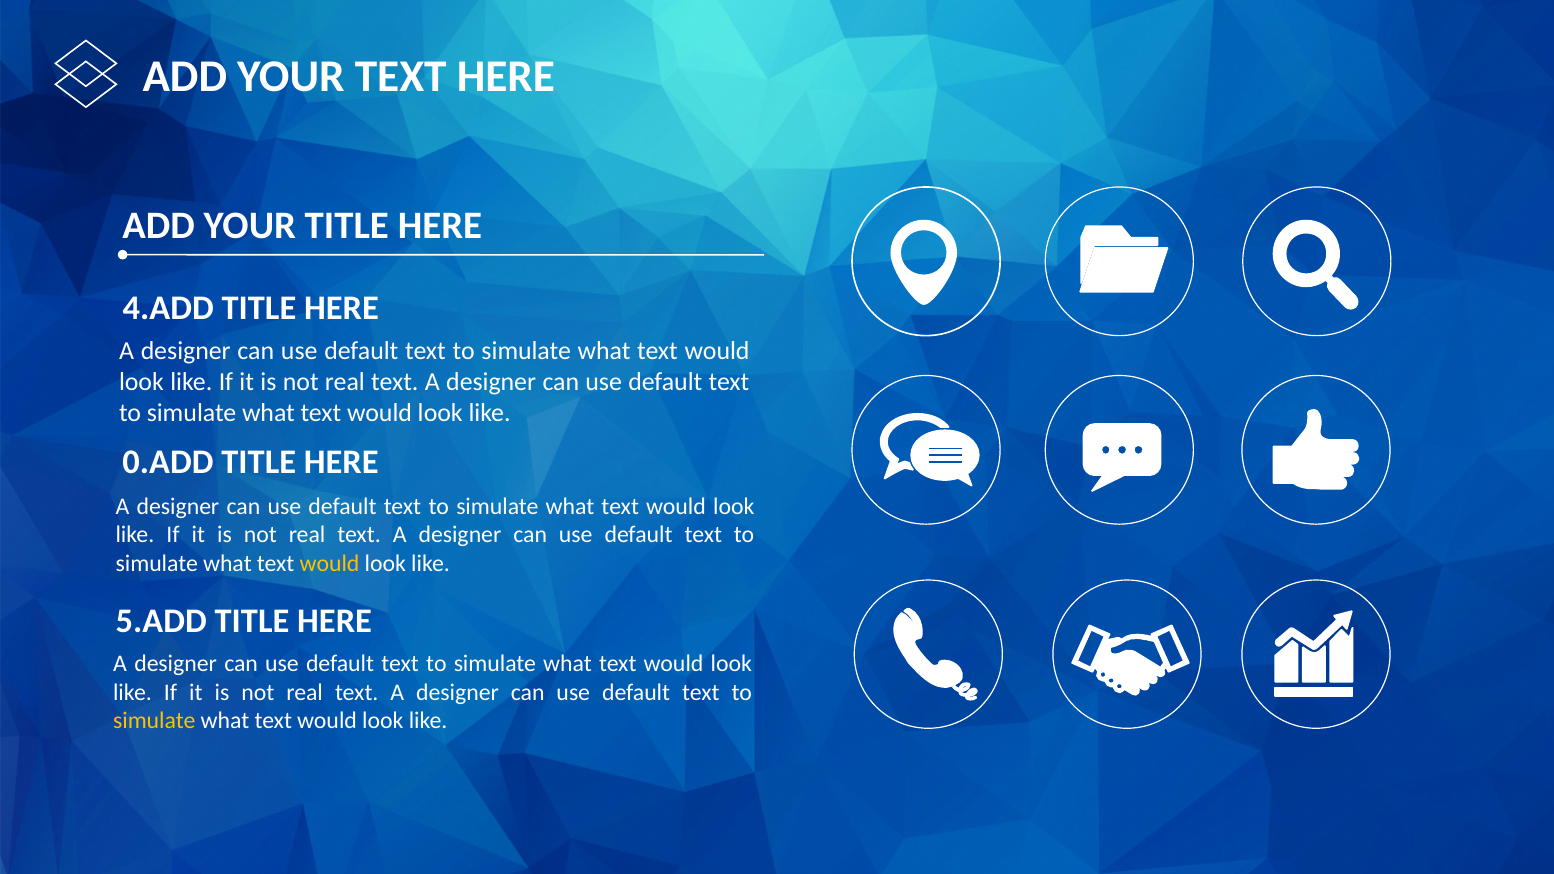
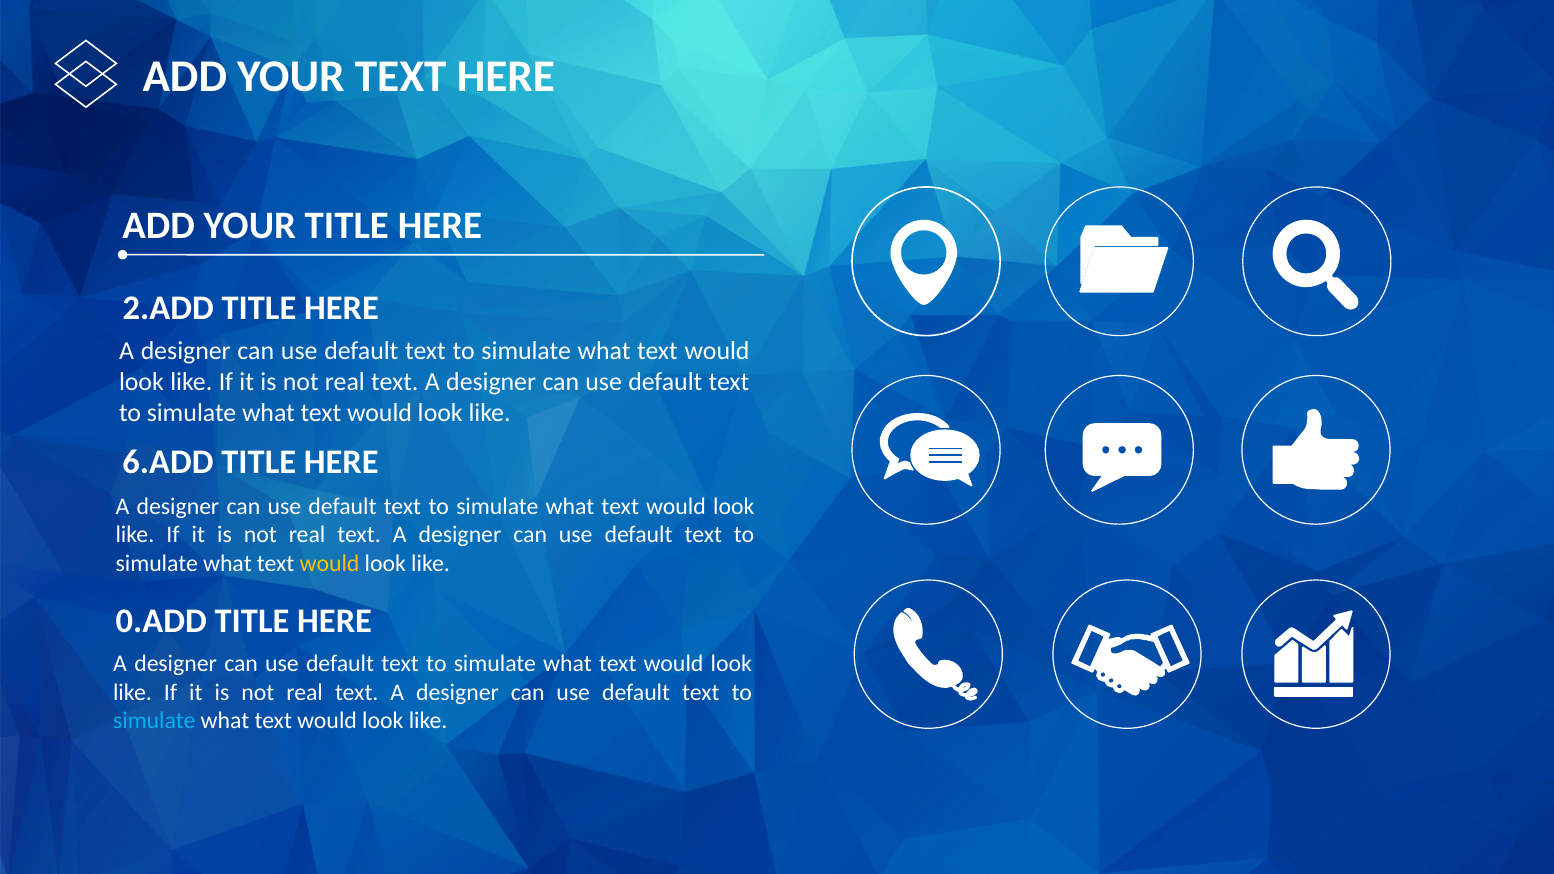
4.ADD: 4.ADD -> 2.ADD (168, 308)
0.ADD: 0.ADD -> 6.ADD (168, 462)
5.ADD: 5.ADD -> 0.ADD (161, 621)
simulate colour: yellow -> light blue (154, 721)
